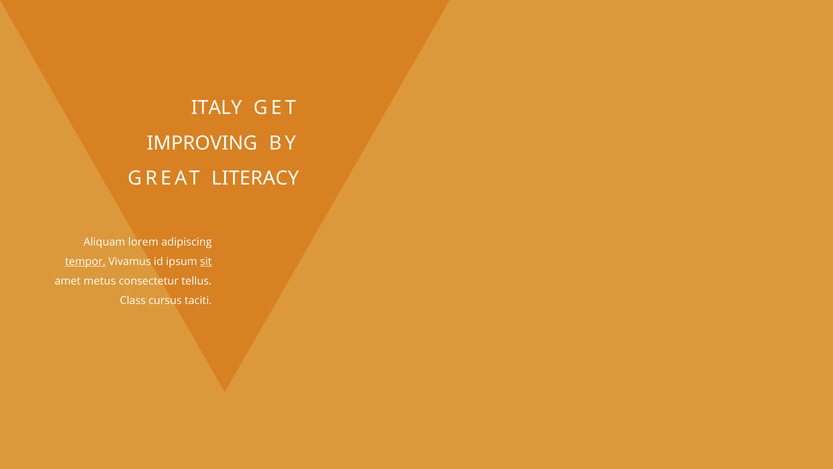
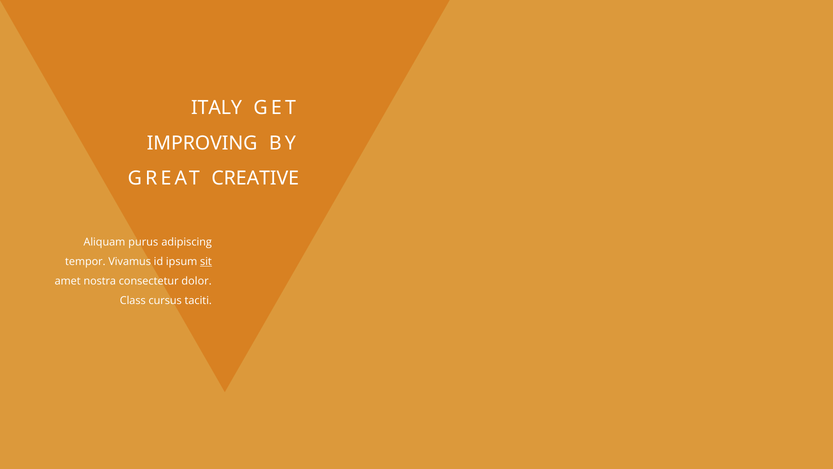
LITERACY: LITERACY -> CREATIVE (255, 178)
lorem: lorem -> purus (143, 242)
tempor underline: present -> none (85, 261)
metus: metus -> nostra (100, 281)
tellus: tellus -> dolor (197, 281)
